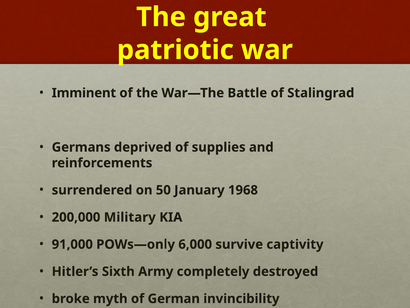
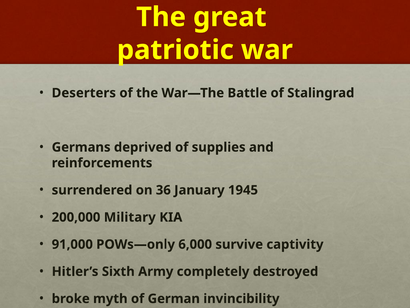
Imminent: Imminent -> Deserters (84, 93)
50: 50 -> 36 (163, 190)
1968: 1968 -> 1945 (243, 190)
